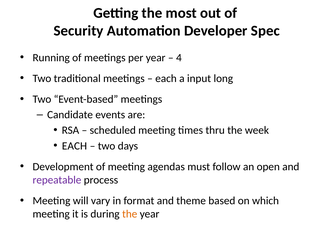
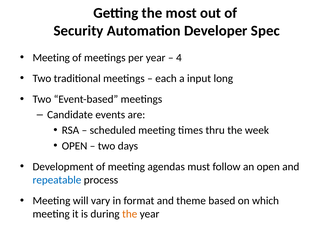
Running: Running -> Meeting (51, 58)
EACH: EACH -> OPEN (75, 146)
repeatable colour: purple -> blue (57, 180)
